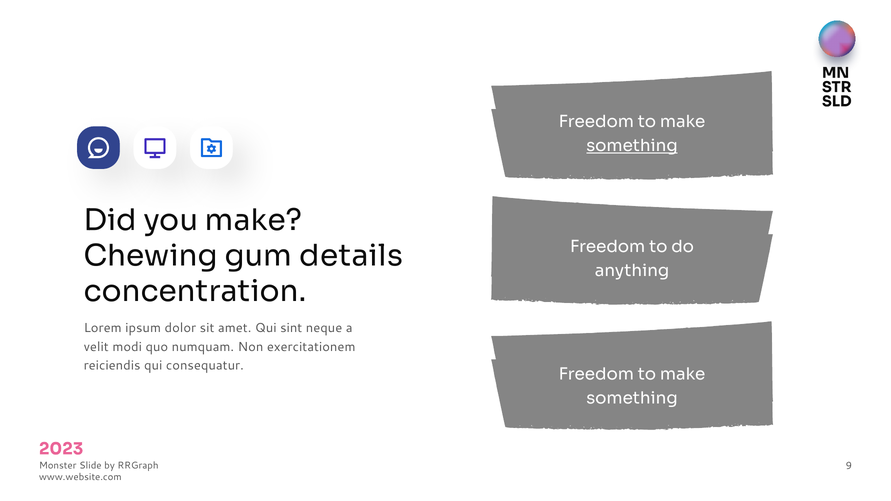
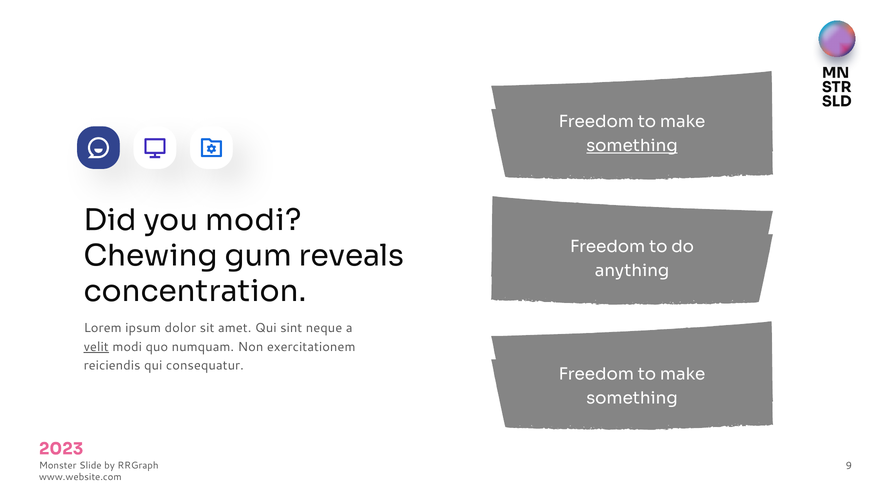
you make: make -> modi (253, 220)
details: details -> reveals (352, 256)
velit underline: none -> present (96, 347)
